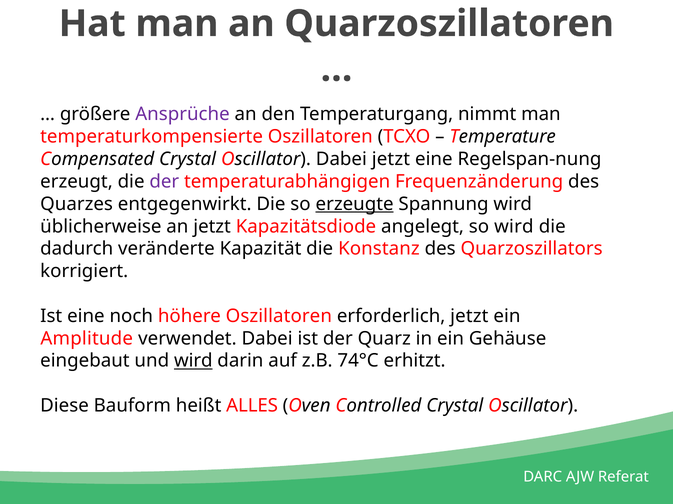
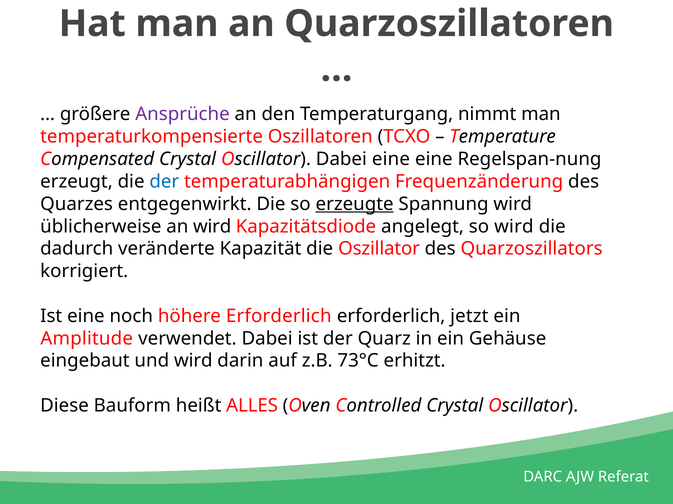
Dabei jetzt: jetzt -> eine (391, 159)
der colour: purple -> blue (164, 182)
an jetzt: jetzt -> wird (212, 227)
Konstanz: Konstanz -> Oszillator (379, 249)
höhere Oszillatoren: Oszillatoren -> Erforderlich (279, 316)
wird underline: present -> none (193, 361)
74°C: 74°C -> 73°C (358, 361)
